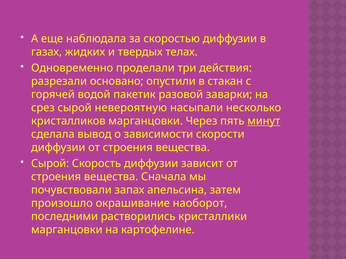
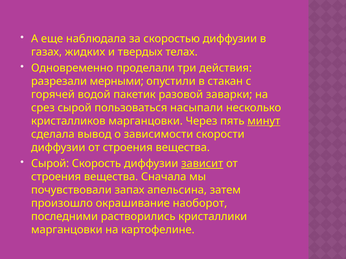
основано: основано -> мерными (117, 81)
невероятную: невероятную -> пользоваться (131, 108)
зависит underline: none -> present (202, 164)
